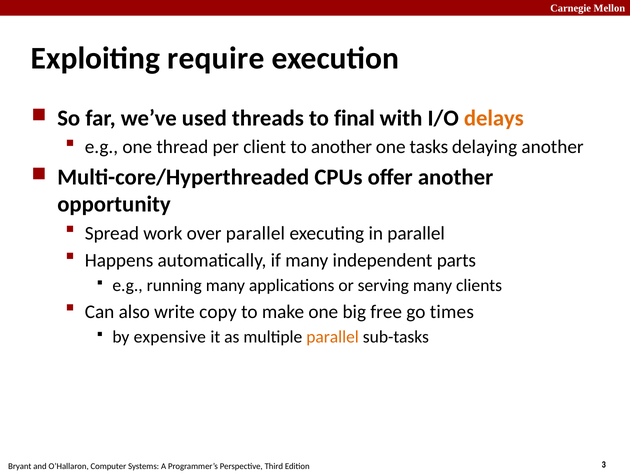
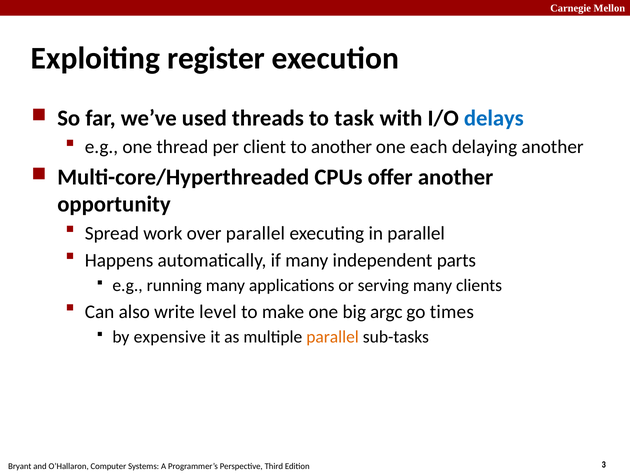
require: require -> register (216, 58)
final: final -> task (354, 118)
delays colour: orange -> blue (494, 118)
tasks: tasks -> each (429, 147)
copy: copy -> level (218, 311)
free: free -> argc (386, 311)
